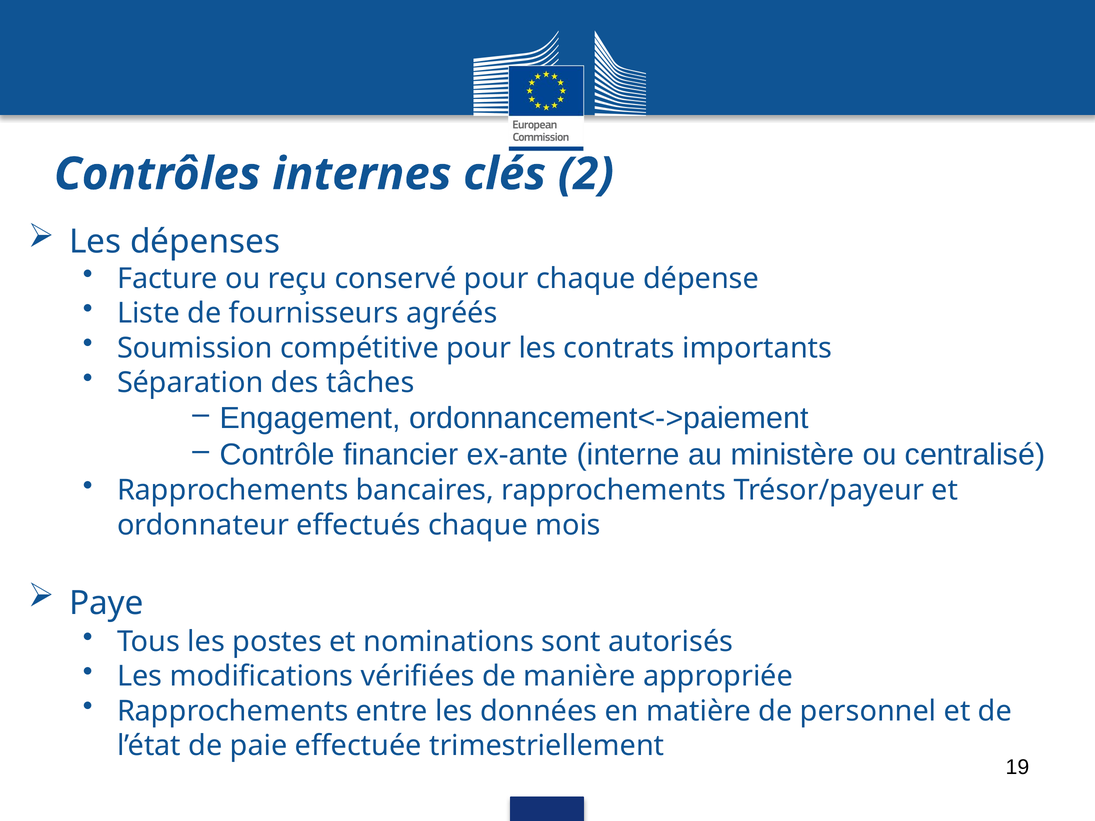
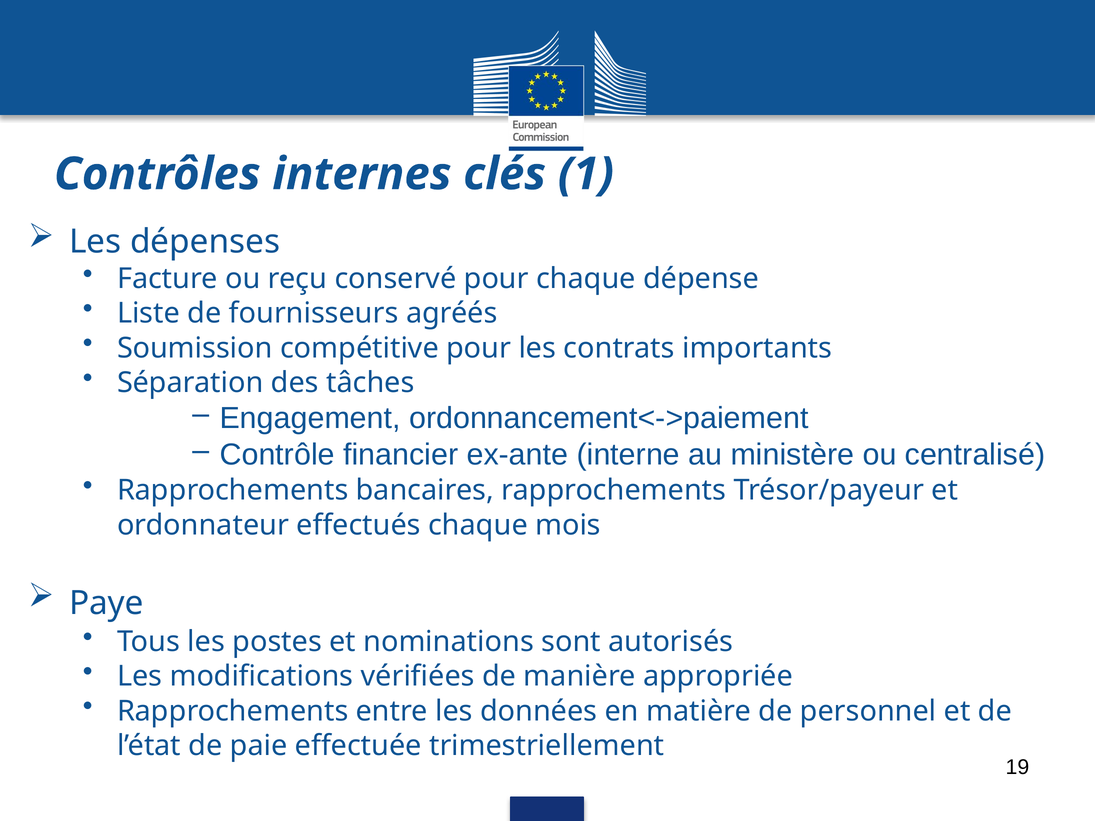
2: 2 -> 1 (586, 174)
